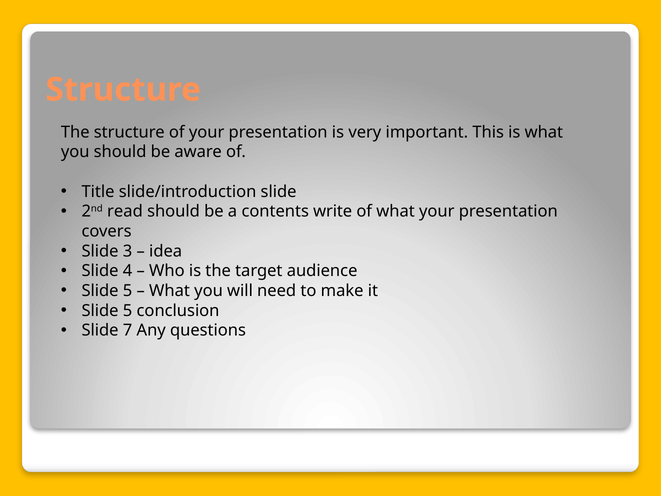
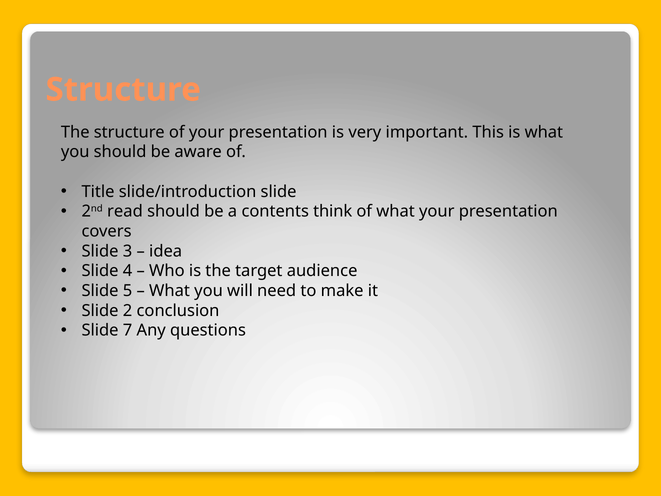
write: write -> think (333, 211)
5: 5 -> 2 (128, 310)
